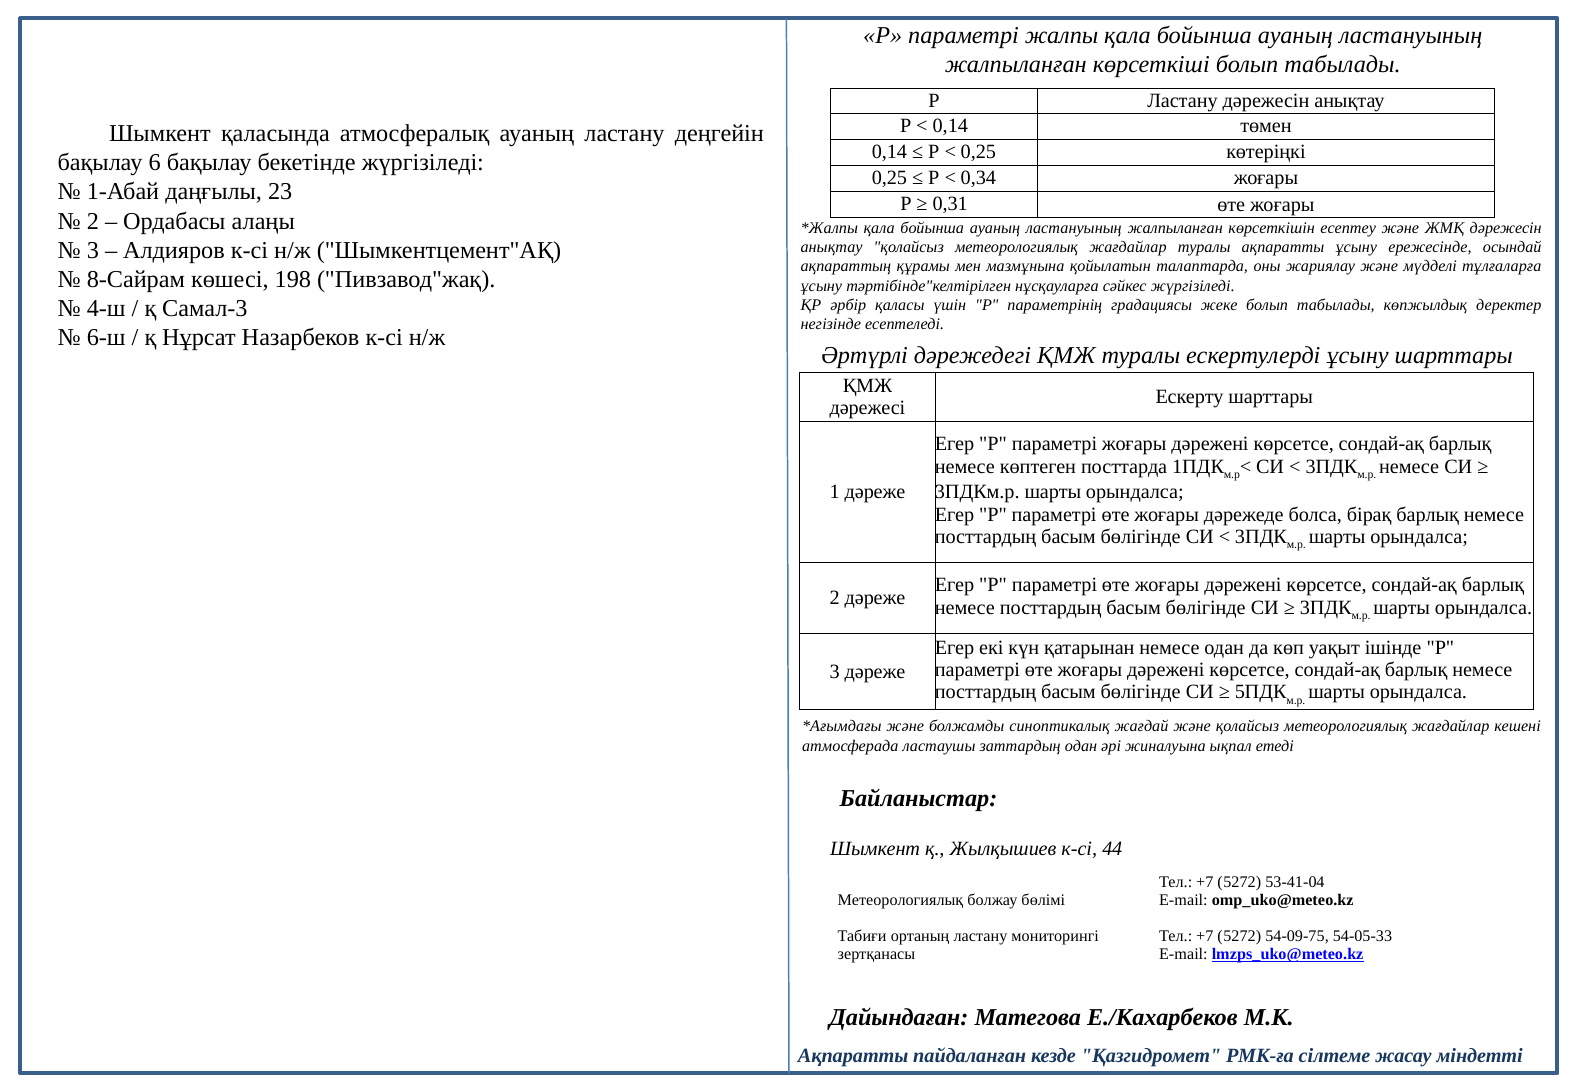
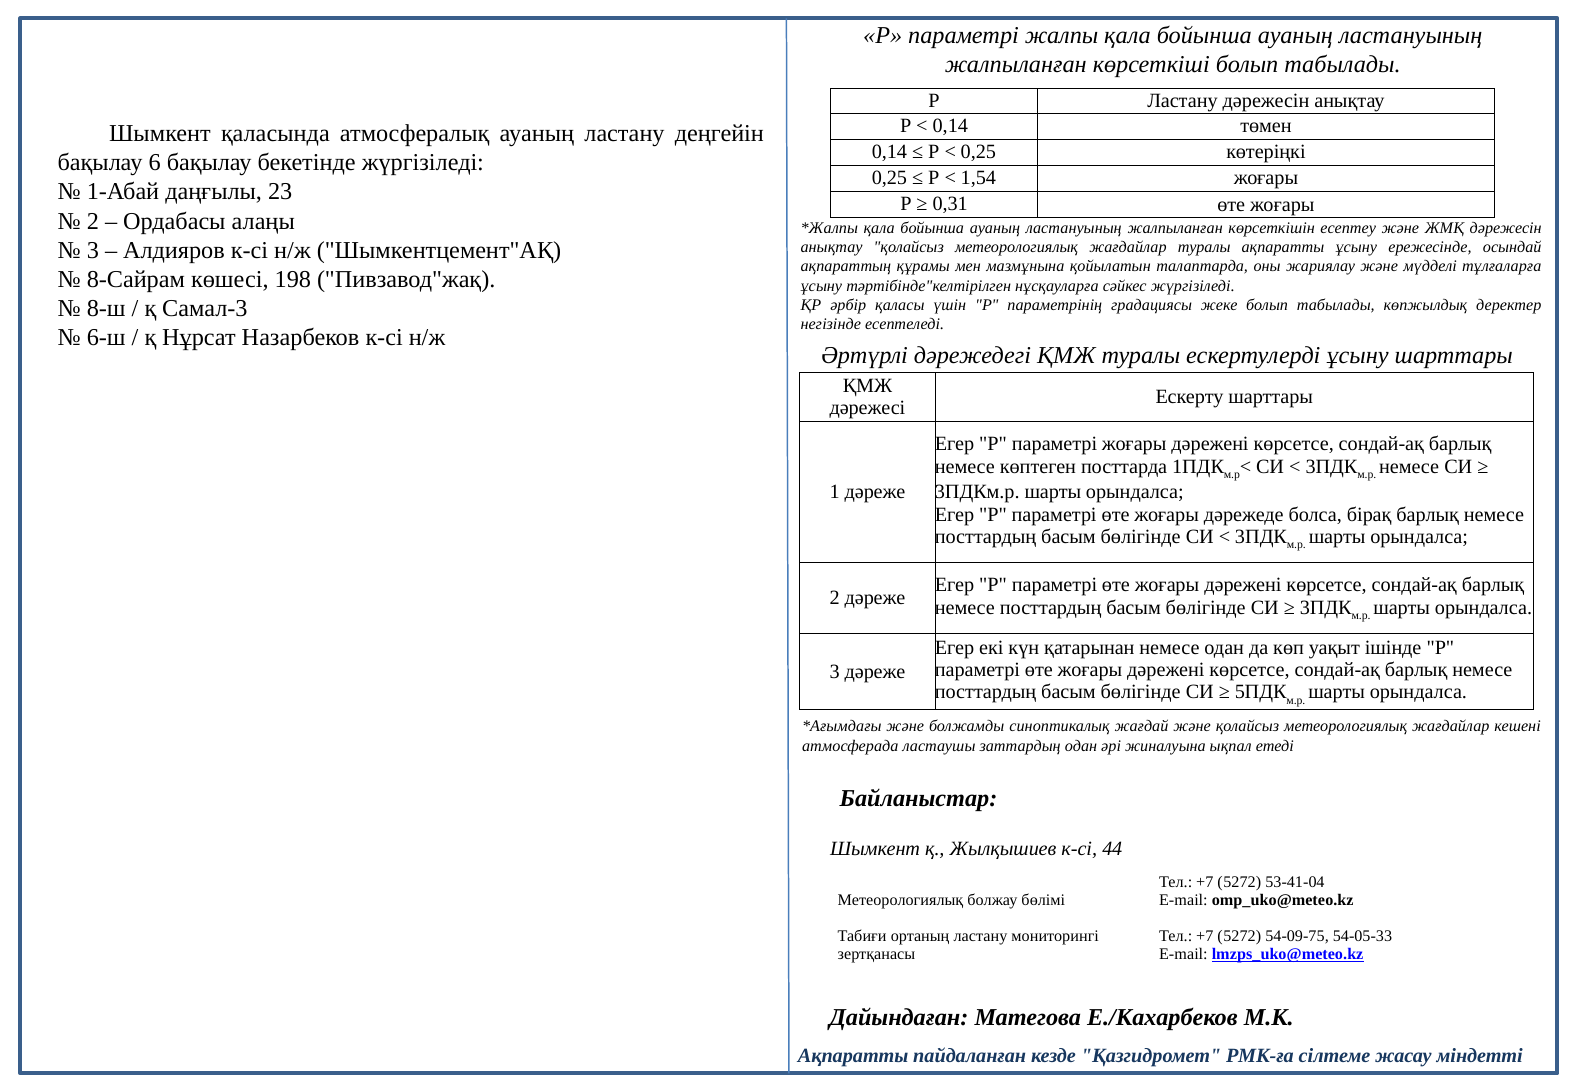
0,34: 0,34 -> 1,54 (978, 178)
4-ш: 4-ш -> 8-ш (106, 308)
